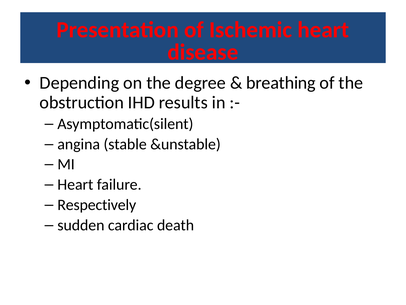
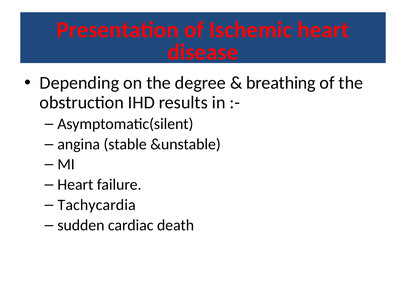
Respectively: Respectively -> Tachycardia (97, 205)
